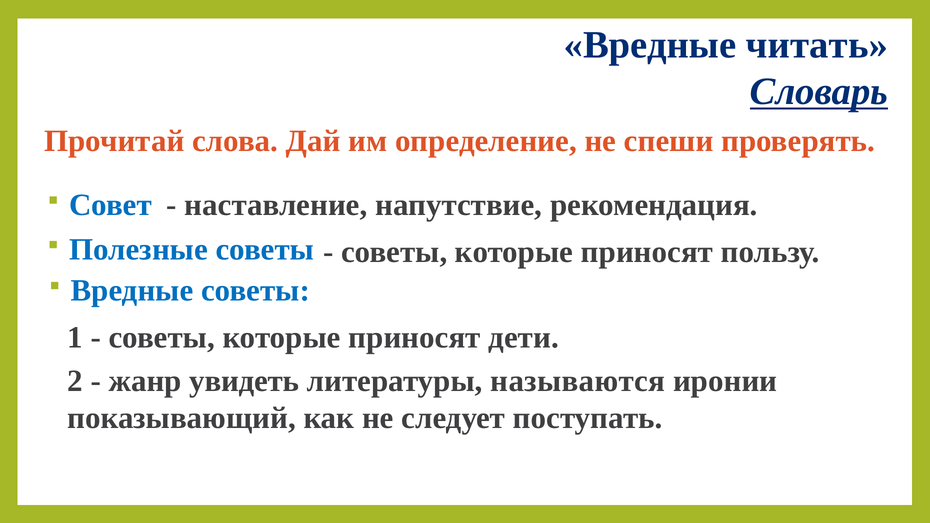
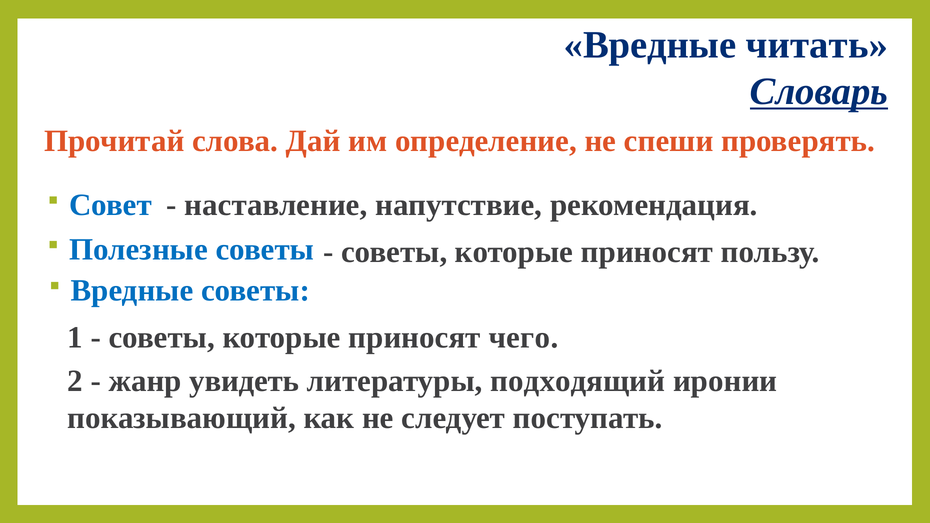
дети: дети -> чего (524, 337)
называются: называются -> подходящий (578, 381)
